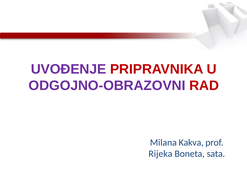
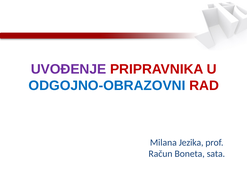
ODGOJNO-OBRAZOVNI colour: purple -> blue (107, 86)
Kakva: Kakva -> Jezika (191, 143)
Rijeka: Rijeka -> Račun (160, 154)
